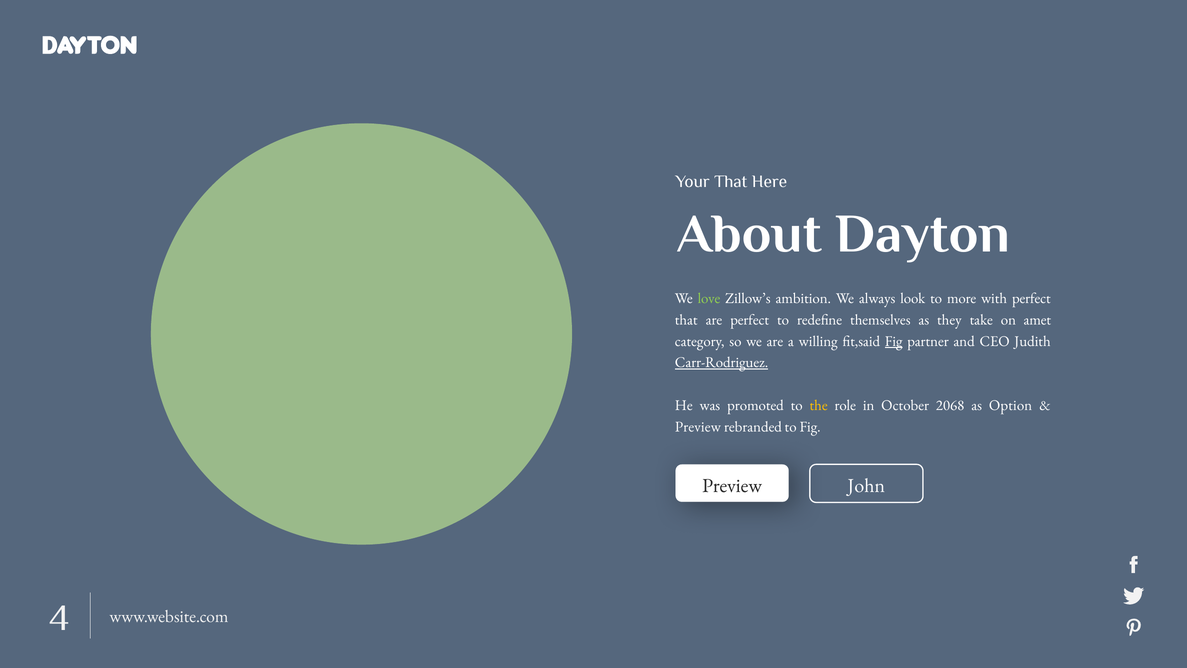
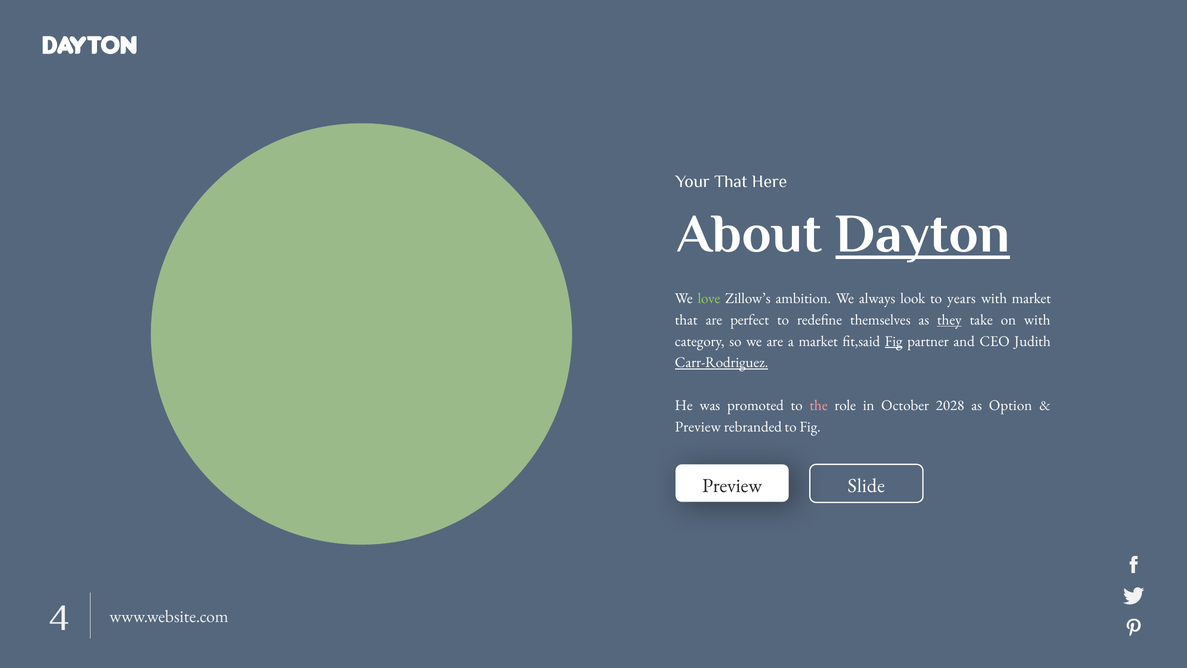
Dayton underline: none -> present (923, 234)
more: more -> years (962, 298)
with perfect: perfect -> market (1031, 298)
they underline: none -> present (949, 320)
on amet: amet -> with (1037, 320)
a willing: willing -> market (818, 341)
the colour: yellow -> pink (819, 405)
2068: 2068 -> 2028 (950, 405)
John: John -> Slide (866, 485)
